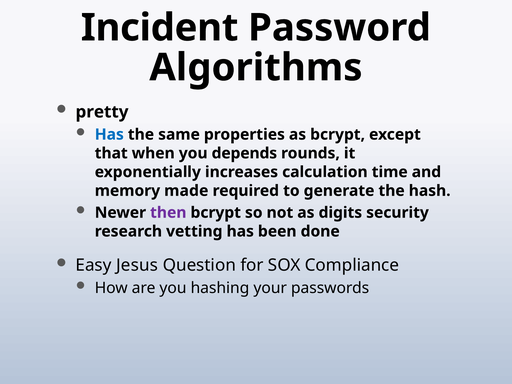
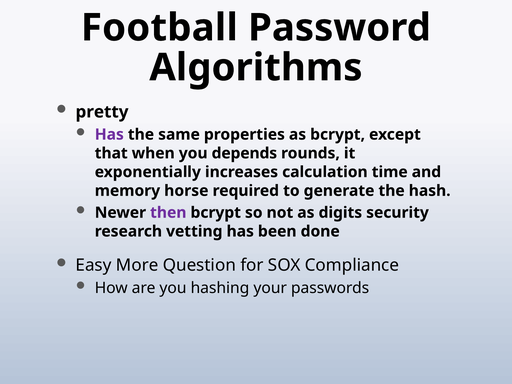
Incident: Incident -> Football (159, 28)
Has colour: blue -> purple (109, 134)
made: made -> horse (186, 191)
Jesus: Jesus -> More (137, 265)
